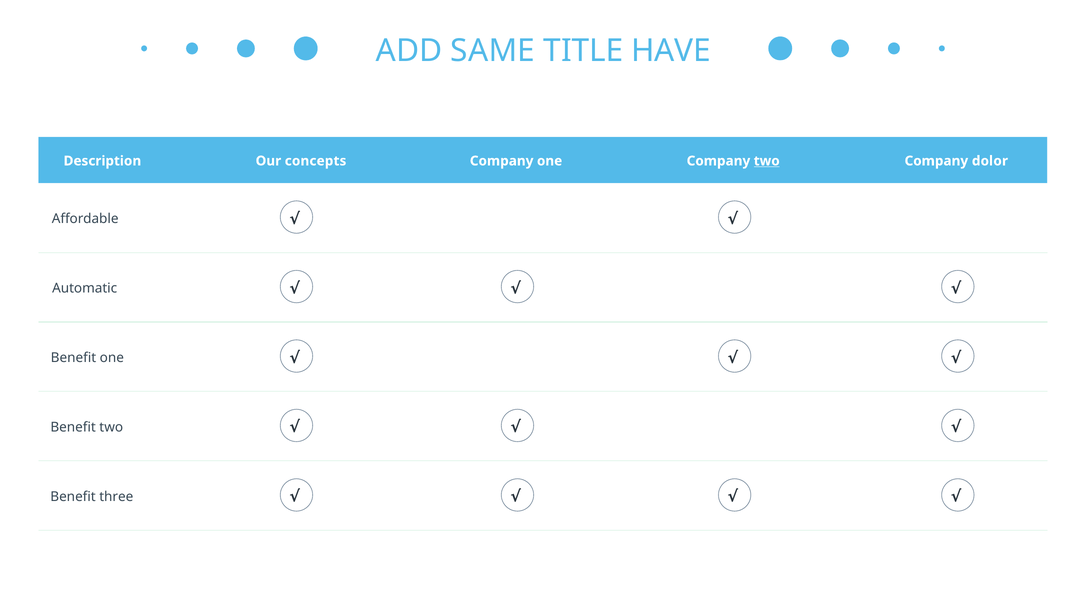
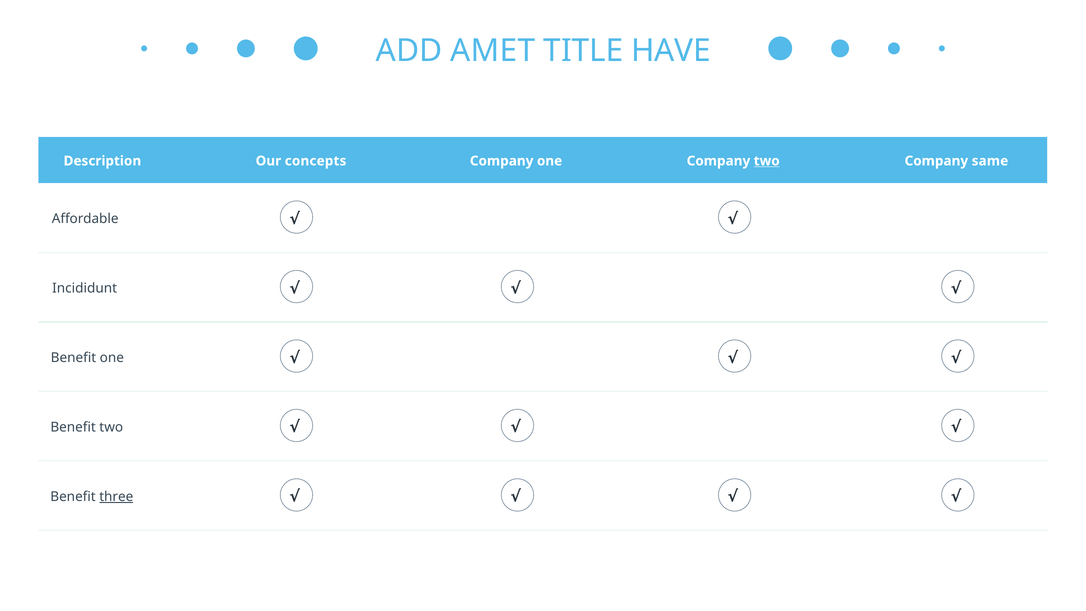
SAME: SAME -> AMET (493, 51)
dolor: dolor -> same (990, 161)
Automatic: Automatic -> Incididunt (85, 288)
three underline: none -> present (116, 497)
